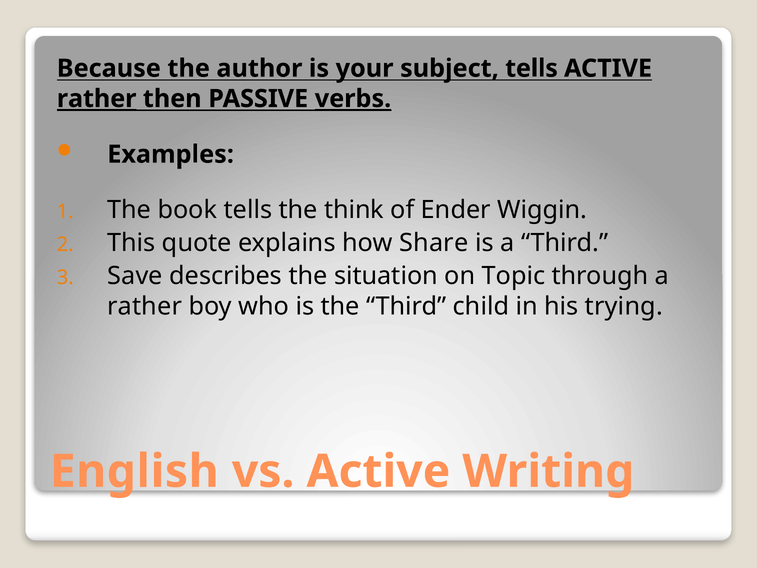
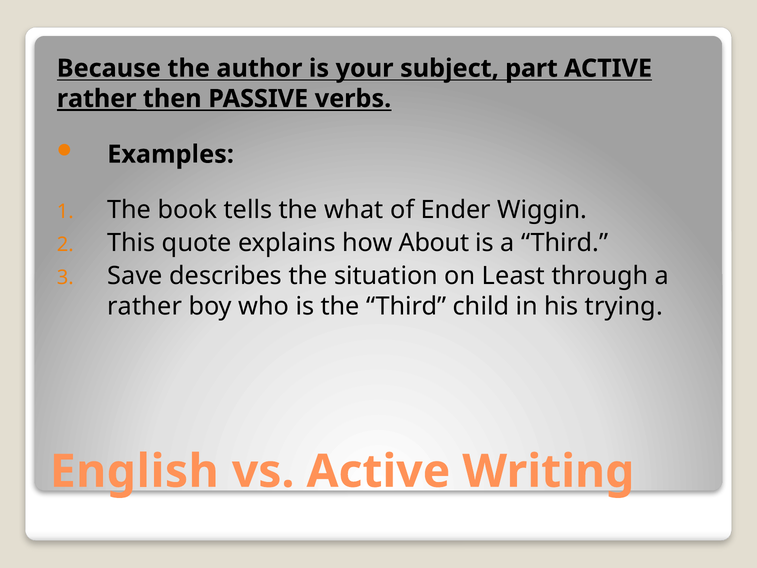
subject tells: tells -> part (532, 68)
verbs underline: present -> none (353, 99)
think: think -> what (354, 210)
Share: Share -> About (434, 243)
Topic: Topic -> Least (513, 276)
